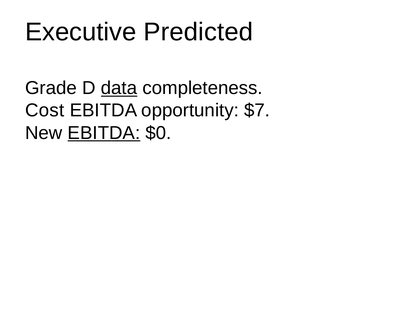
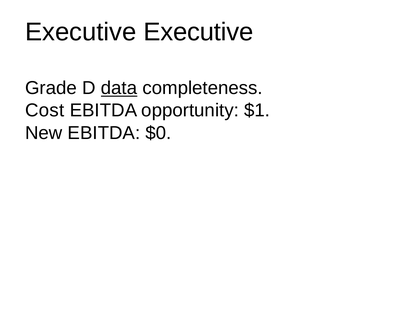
Executive Predicted: Predicted -> Executive (198, 32)
$7: $7 -> $1 (257, 110)
EBITDA underline: present -> none (104, 133)
